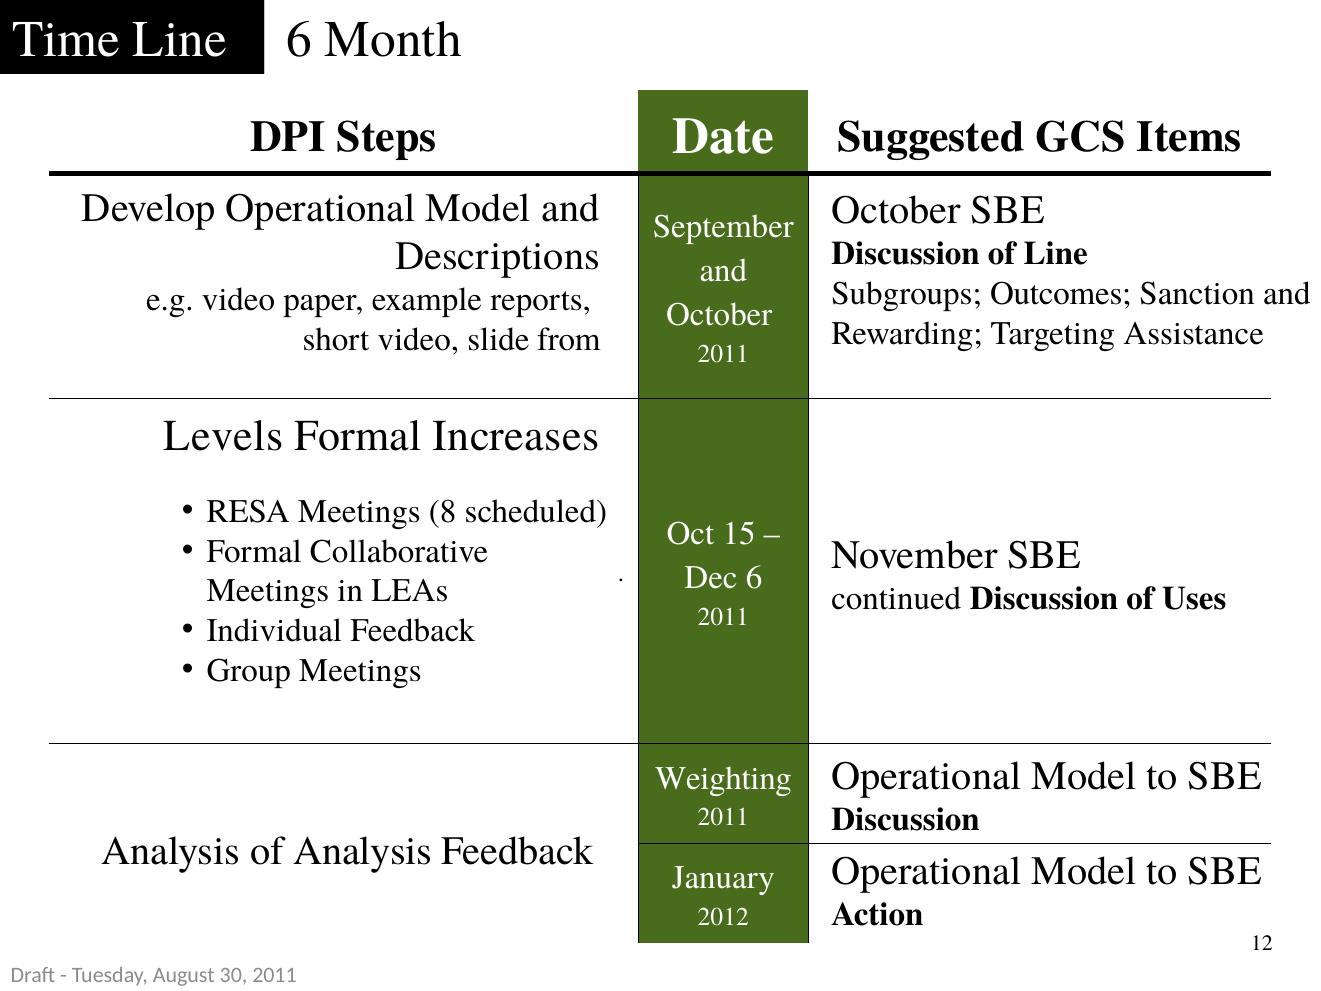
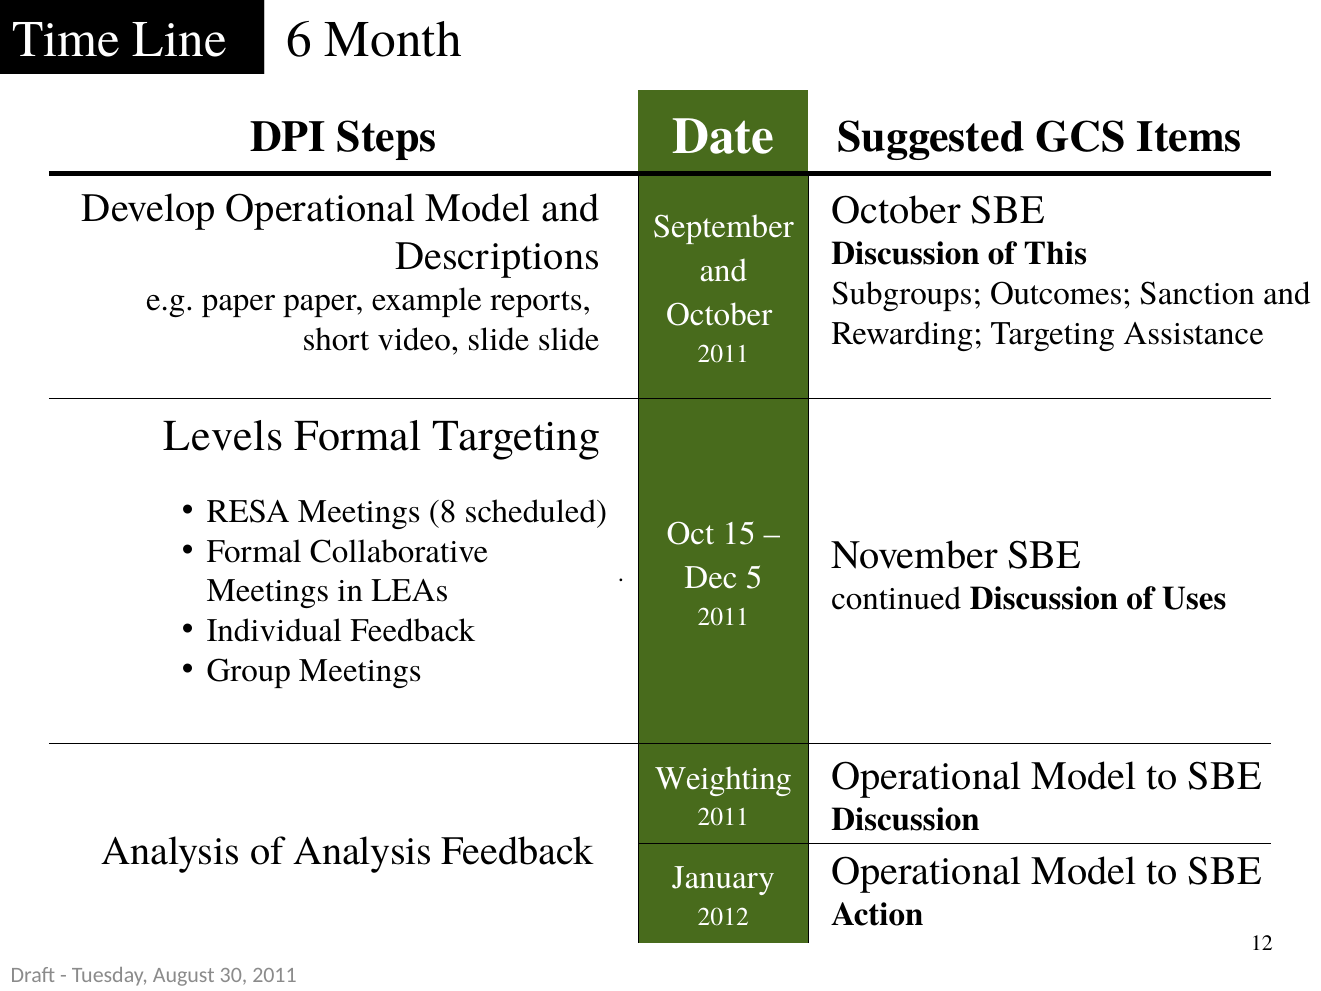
of Line: Line -> This (1056, 254)
e.g video: video -> paper (238, 300)
slide from: from -> slide (569, 339)
Formal Increases: Increases -> Targeting (516, 436)
Dec 6: 6 -> 5 (754, 578)
